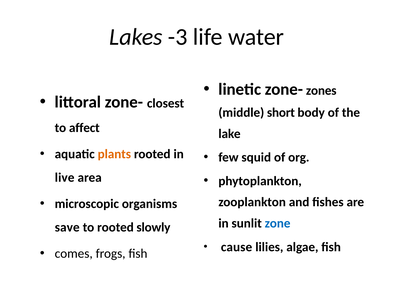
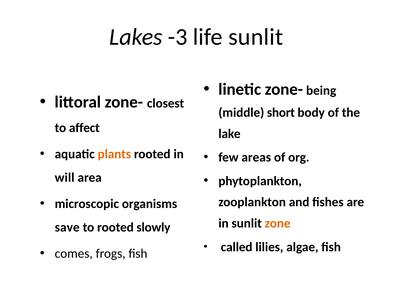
life water: water -> sunlit (256, 37)
zones: zones -> being (321, 90)
squid: squid -> areas (256, 157)
live: live -> will (65, 177)
zone colour: blue -> orange (278, 223)
cause: cause -> called (237, 247)
